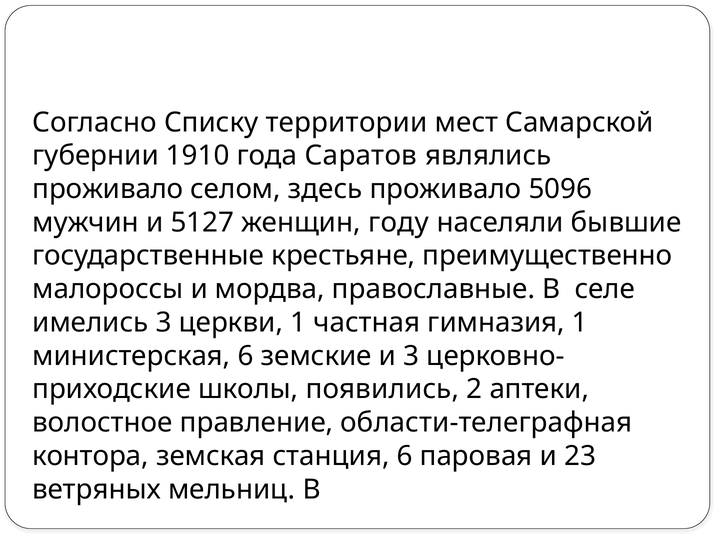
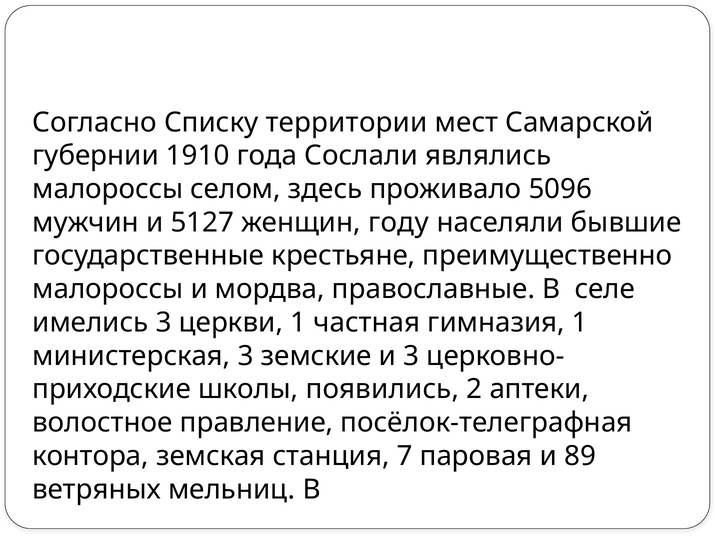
Саратов: Саратов -> Сослали (361, 156)
проживало: проживало -> малороссы (108, 189)
министерская 6: 6 -> 3 (246, 356)
области-телеграфная: области-телеграфная -> посёлок-телеграфная (486, 423)
станция 6: 6 -> 7 (405, 456)
23: 23 -> 89 (580, 456)
